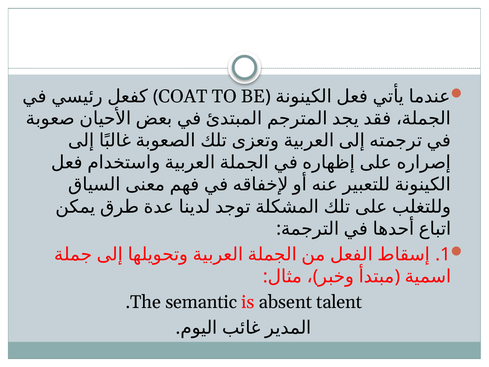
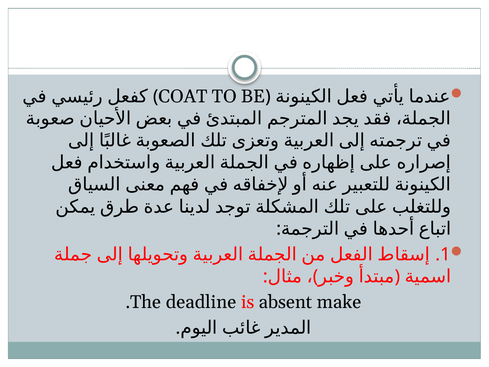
semantic: semantic -> deadline (201, 302)
talent: talent -> make (339, 302)
